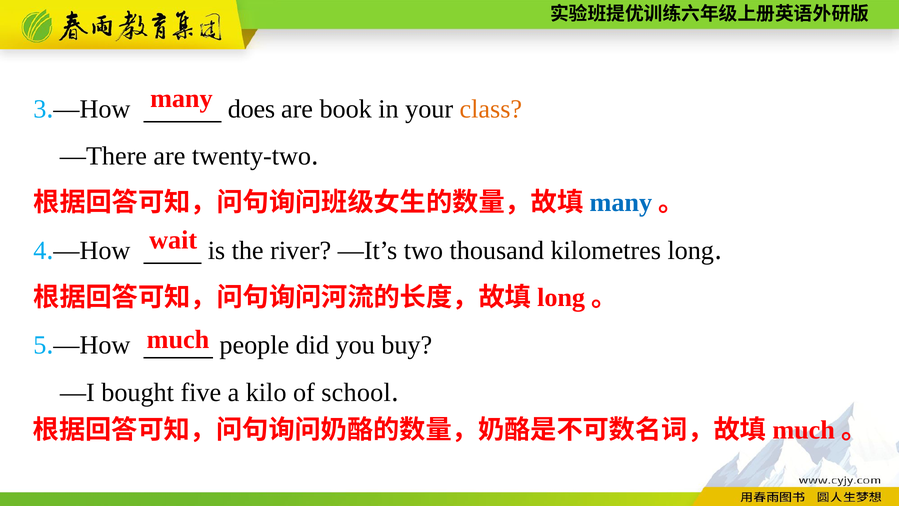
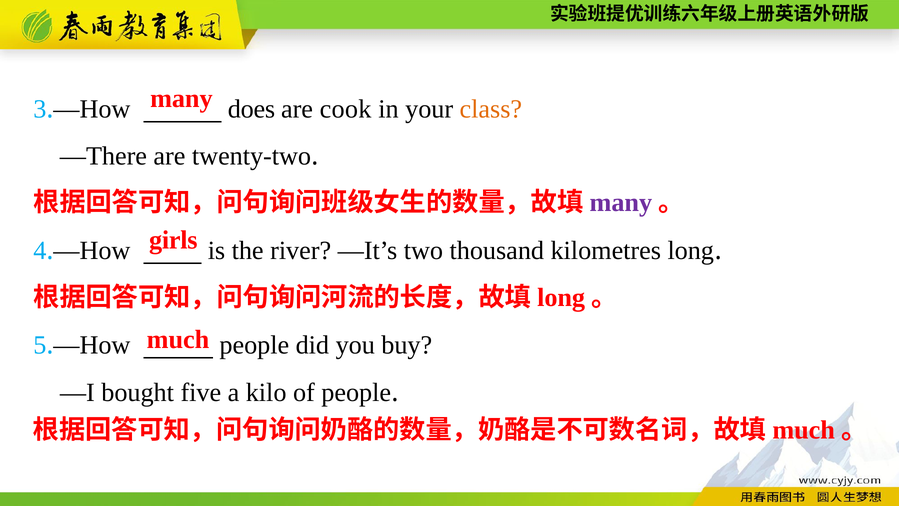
book: book -> cook (346, 109)
many colour: blue -> purple (621, 203)
wait: wait -> girls (173, 240)
of school: school -> people (356, 392)
